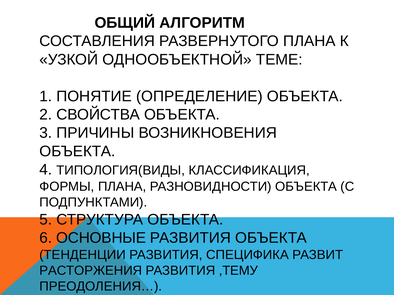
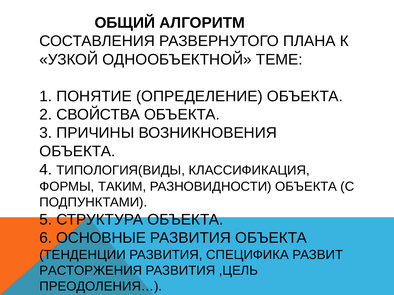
ФОРМЫ ПЛАНА: ПЛАНА -> ТАКИМ (122, 187)
,ТЕМУ: ,ТЕМУ -> ,ЦЕЛЬ (238, 271)
